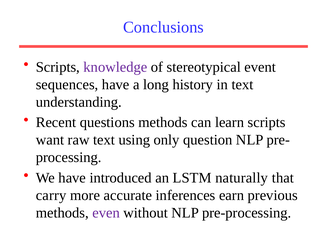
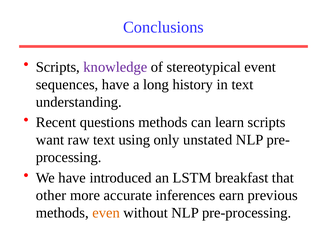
question: question -> unstated (208, 139)
naturally: naturally -> breakfast (242, 177)
carry: carry -> other (51, 195)
even colour: purple -> orange (106, 212)
